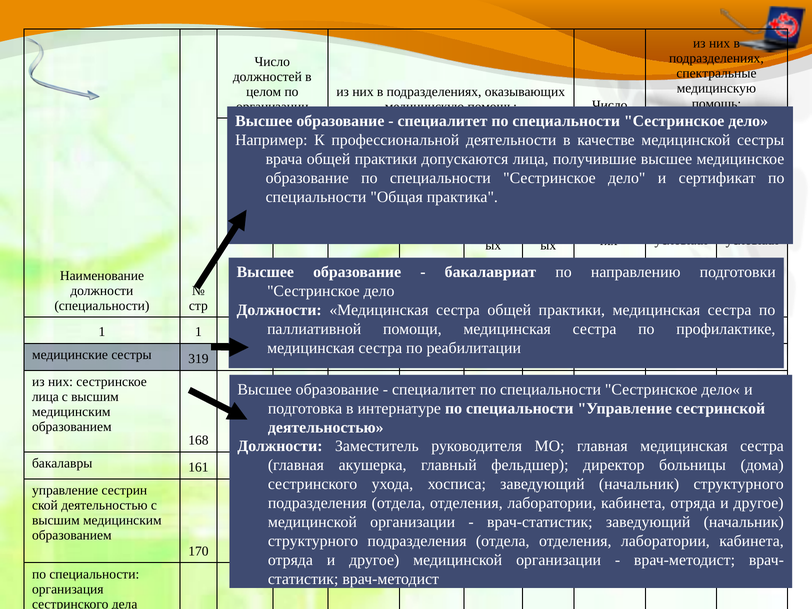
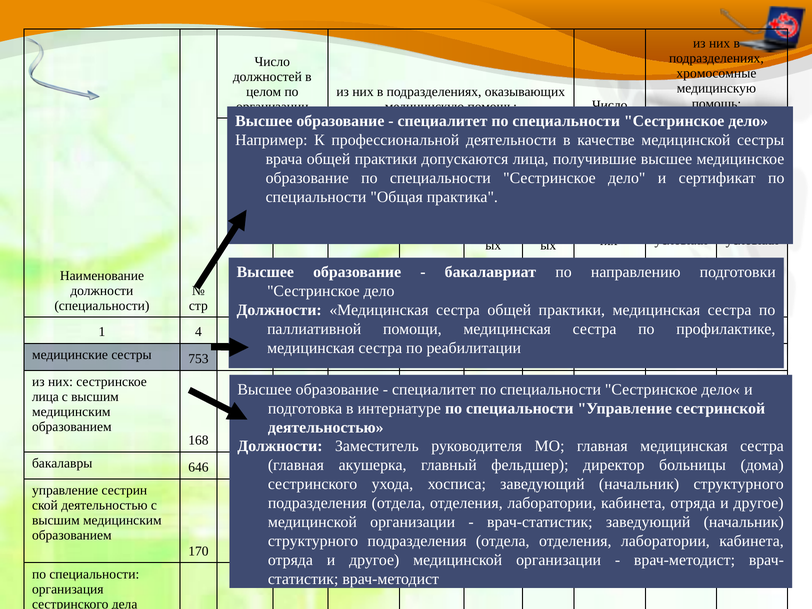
спектральные: спектральные -> хромосомные (716, 74)
1 1: 1 -> 4 (198, 332)
319: 319 -> 753 (198, 359)
161: 161 -> 646 (198, 467)
